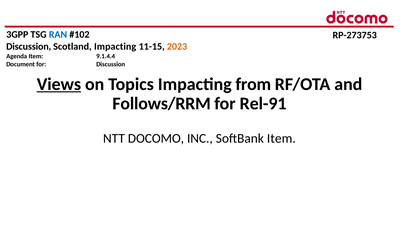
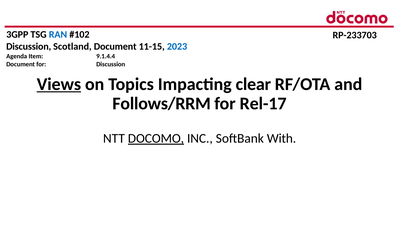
RP-273753: RP-273753 -> RP-233703 (355, 35)
Scotland Impacting: Impacting -> Document (115, 47)
2023 colour: orange -> blue (177, 47)
from: from -> clear (253, 84)
Rel-91: Rel-91 -> Rel-17 (263, 104)
DOCOMO underline: none -> present (156, 138)
SoftBank Item: Item -> With (282, 138)
